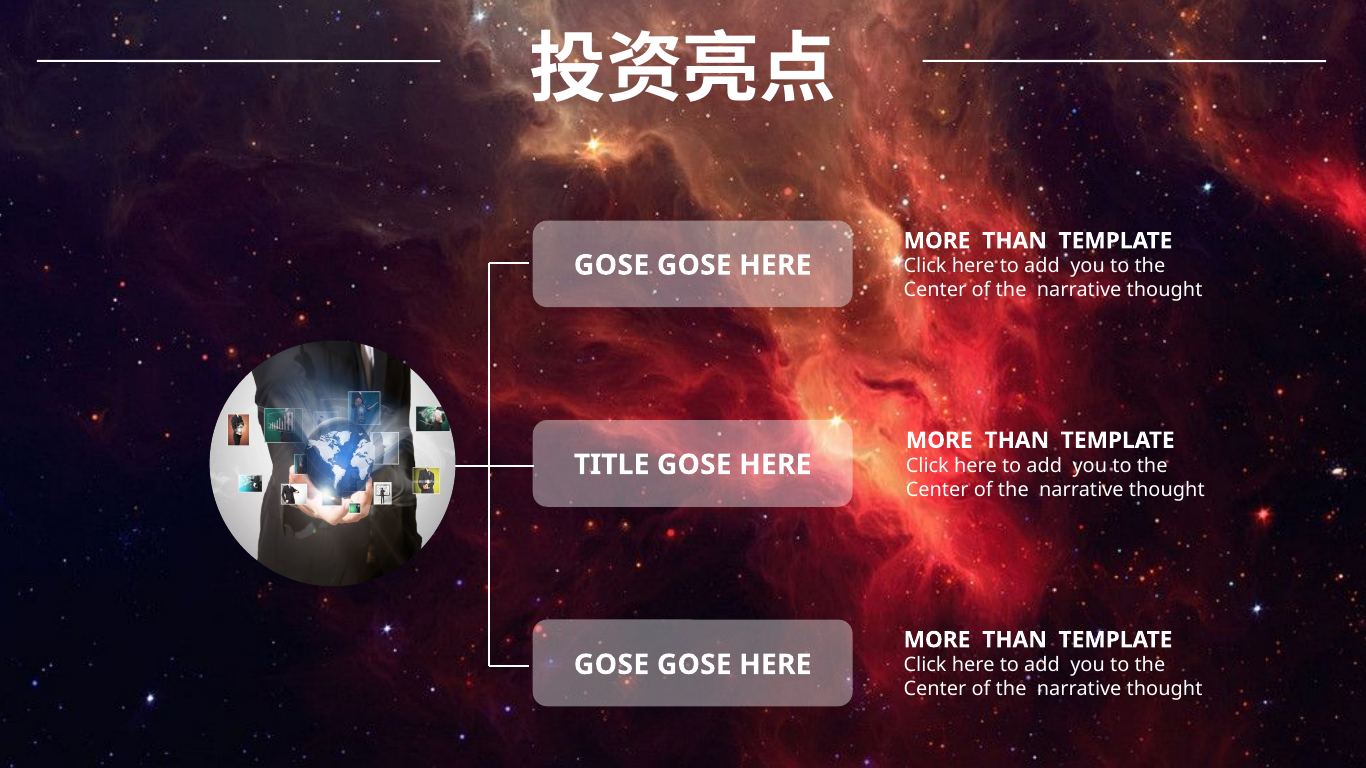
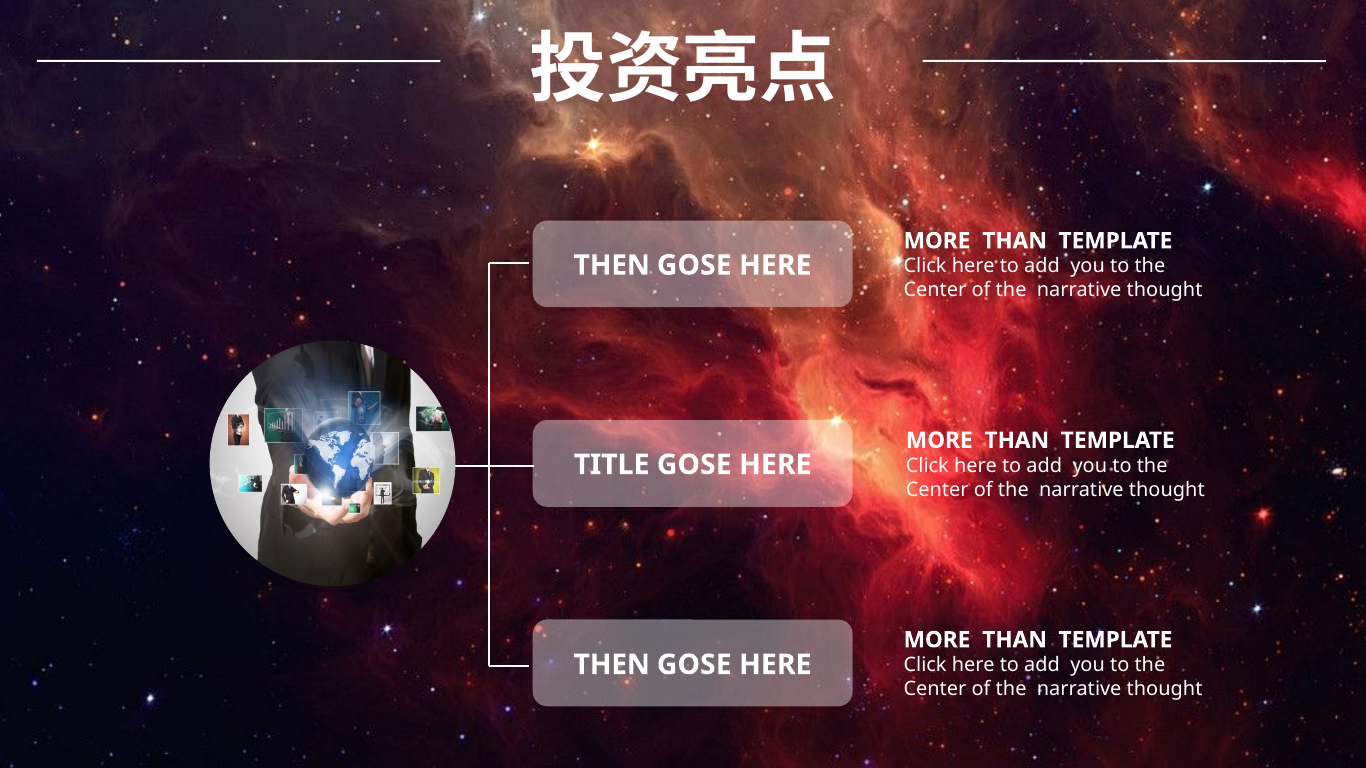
GOSE: GOSE -> THEN (612, 265)
GOSE: GOSE -> THEN (612, 665)
